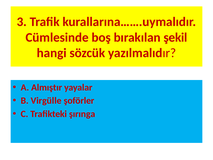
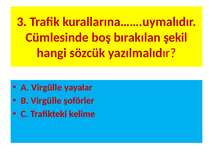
A Almıştır: Almıştır -> Virgülle (47, 87)
şırınga: şırınga -> kelime (82, 114)
